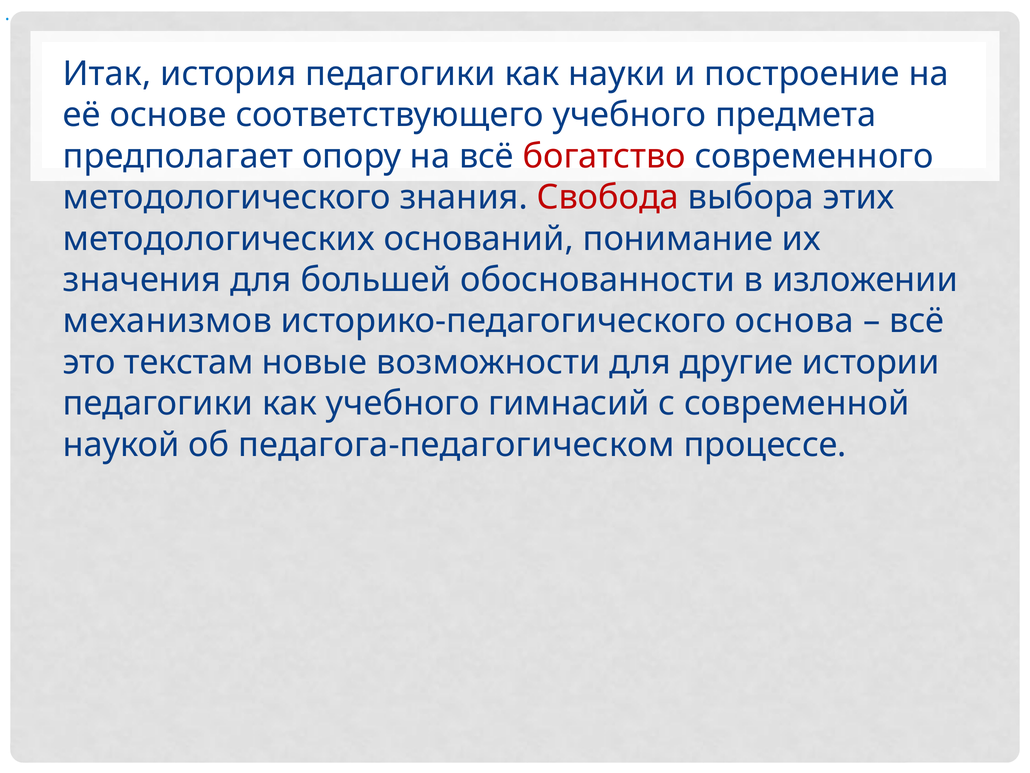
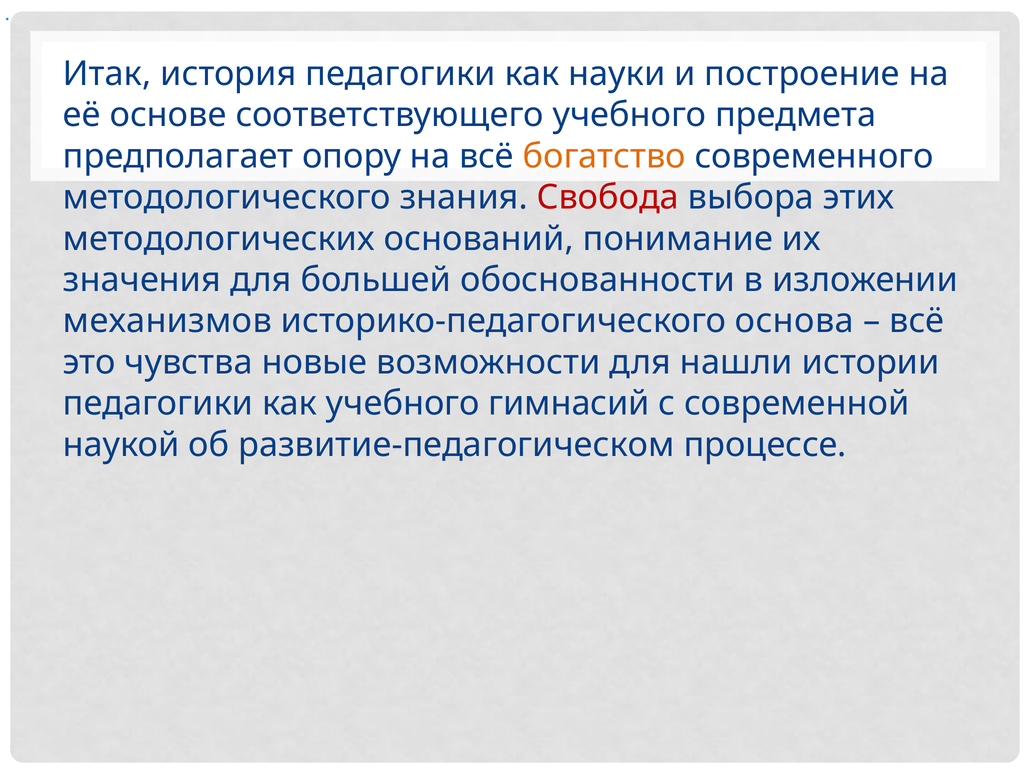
богатство colour: red -> orange (604, 156)
текстам: текстам -> чувства (189, 362)
другие: другие -> нашли (736, 362)
педагога-педагогическом: педагога-педагогическом -> развитие-педагогическом (456, 445)
